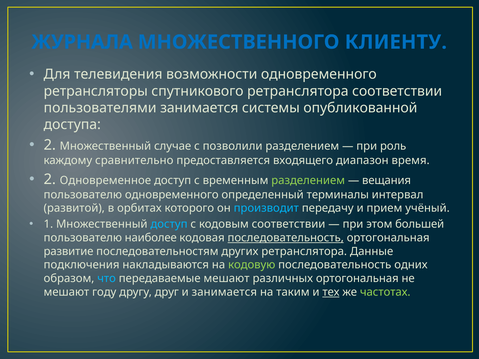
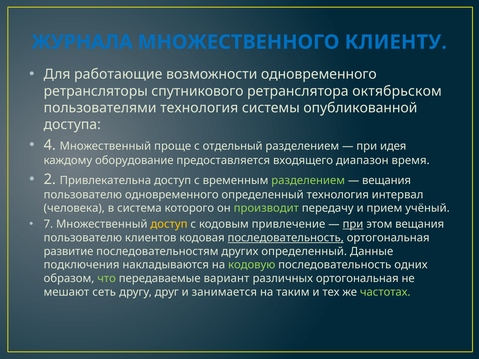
телевидения: телевидения -> работающие (118, 74)
ретранслятора соответствии: соответствии -> октябрьском (397, 91)
пользователями занимается: занимается -> технология (199, 108)
2: 2 -> 4 (50, 145)
случае: случае -> проще (173, 146)
позволили: позволили -> отдельный (233, 146)
роль: роль -> идея (393, 146)
сравнительно: сравнительно -> оборудование (134, 160)
Одновременное: Одновременное -> Привлекательна (105, 181)
определенный терминалы: терминалы -> технология (338, 195)
развитой: развитой -> человека (74, 208)
орбитах: орбитах -> система (139, 208)
производит colour: light blue -> light green (266, 208)
1: 1 -> 7 (48, 224)
доступ colour: light blue -> yellow (169, 224)
кодовым соответствии: соответствии -> привлечение (288, 224)
при underline: none -> present (353, 224)
этом большей: большей -> вещания (420, 224)
наиболее: наиболее -> клиентов (151, 238)
других ретранслятора: ретранслятора -> определенный (304, 251)
что colour: light blue -> light green (107, 279)
передаваемые мешают: мешают -> вариант (227, 279)
году: году -> сеть (104, 292)
тех underline: present -> none (331, 292)
